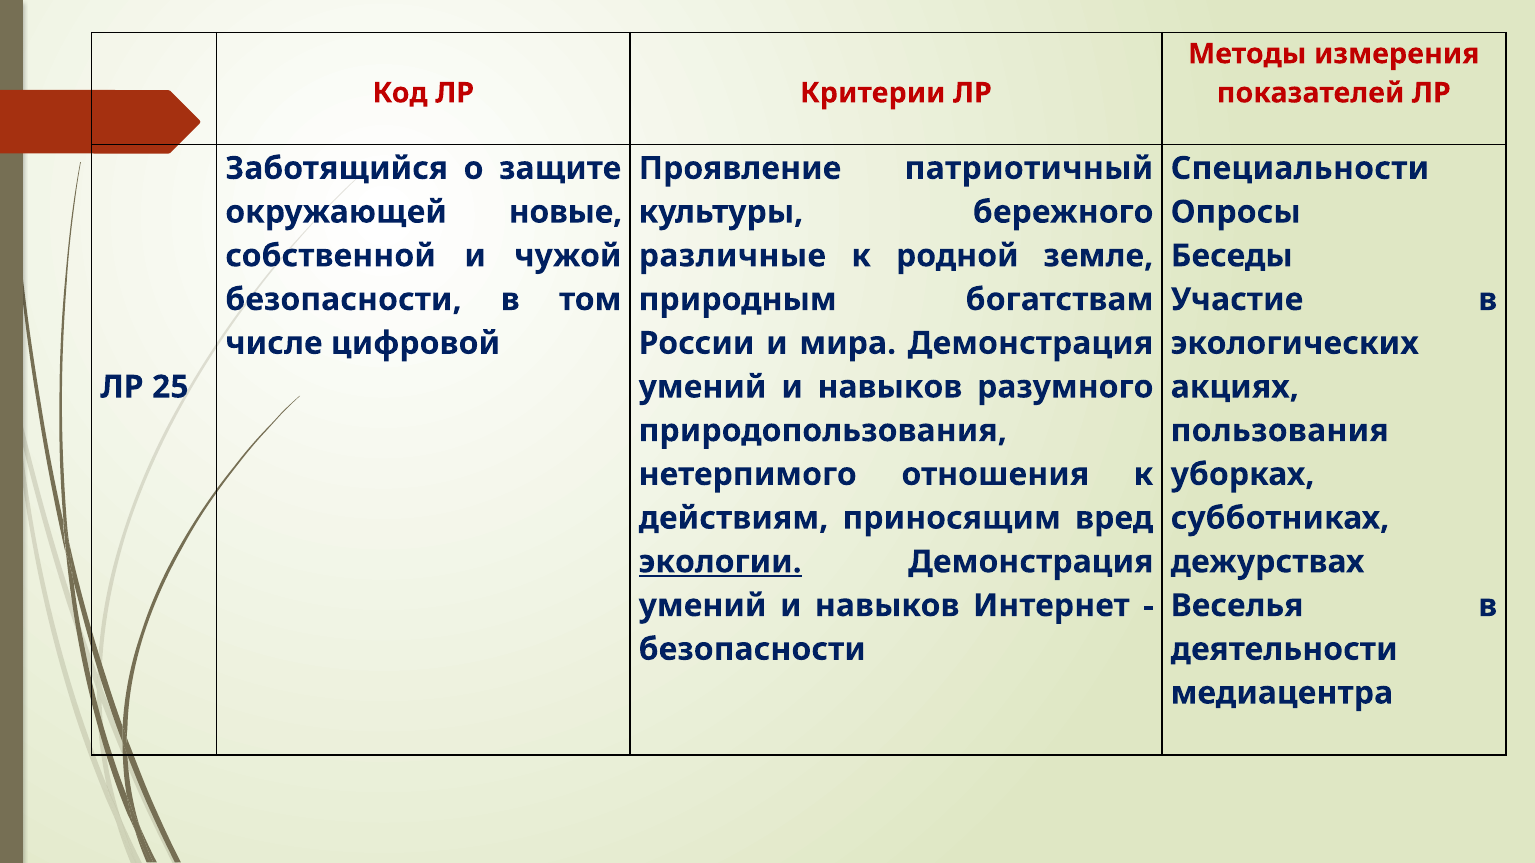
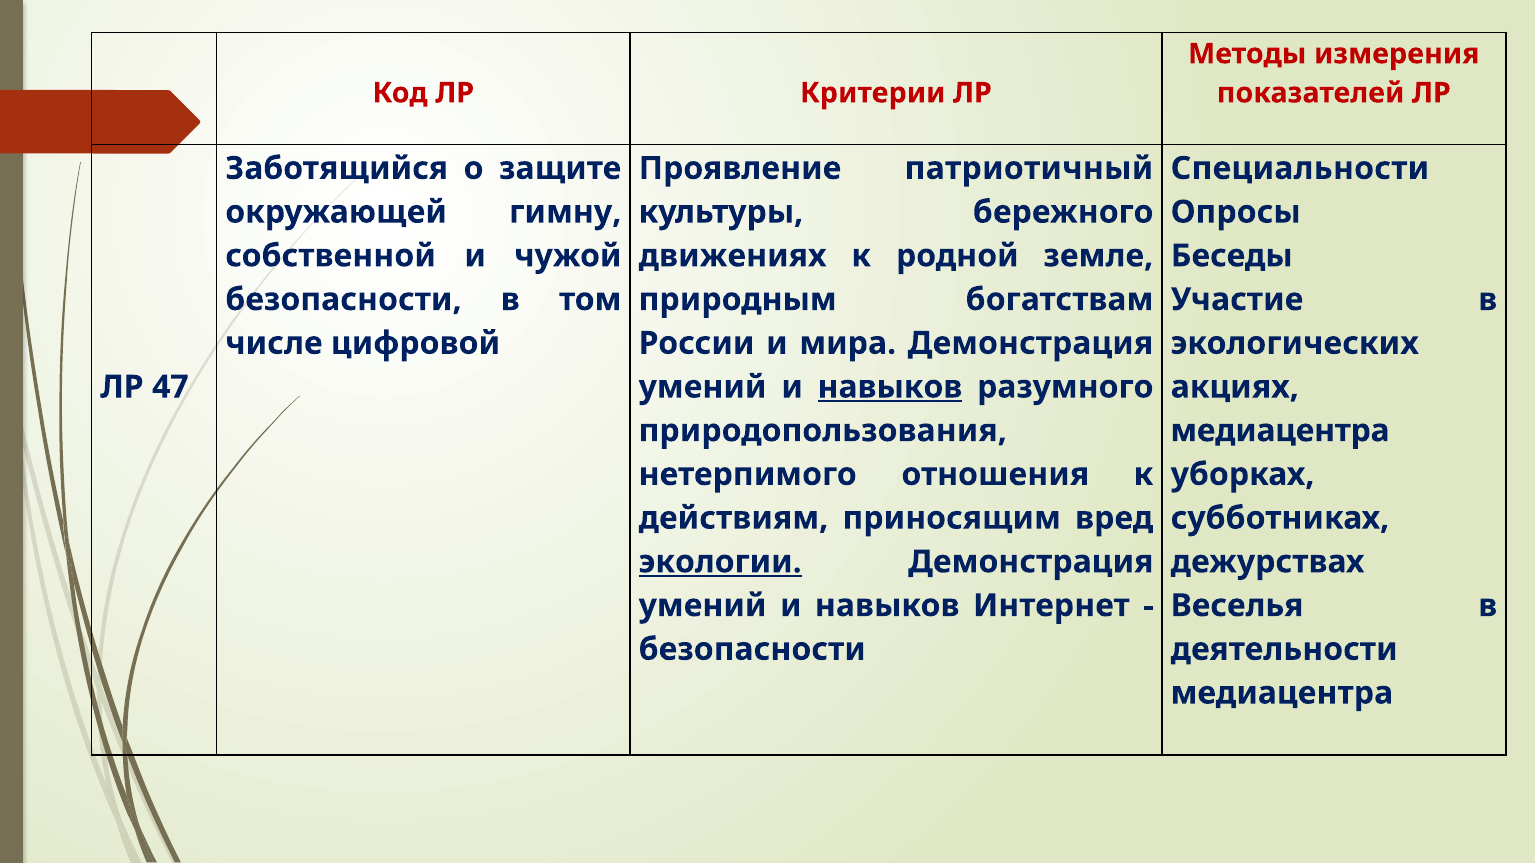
новые: новые -> гимну (565, 212)
различные: различные -> движениях (733, 256)
25: 25 -> 47 (170, 387)
навыков underline: none -> present (890, 387)
пользования: пользования -> медиацентра (1280, 431)
